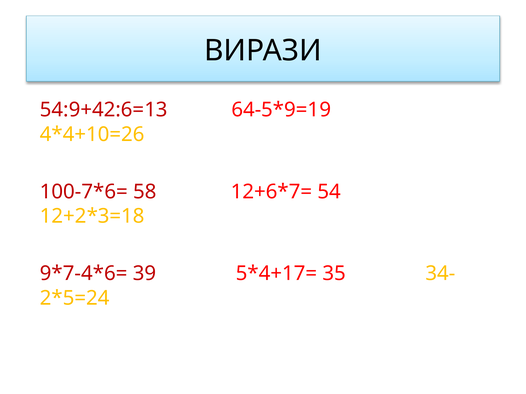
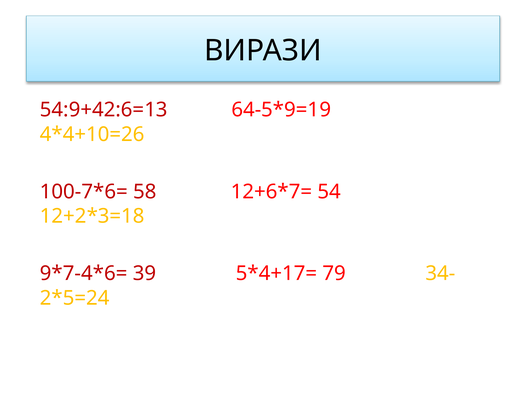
35: 35 -> 79 (334, 274)
